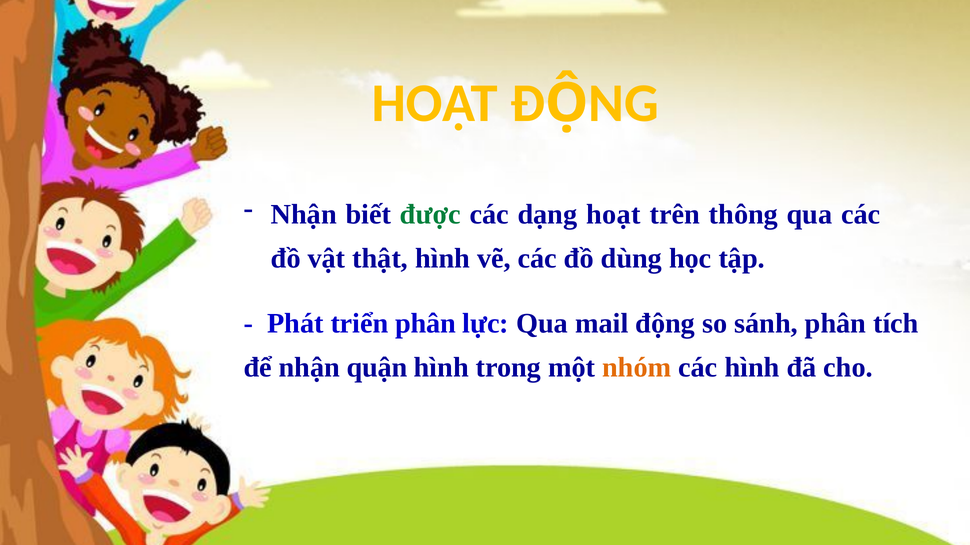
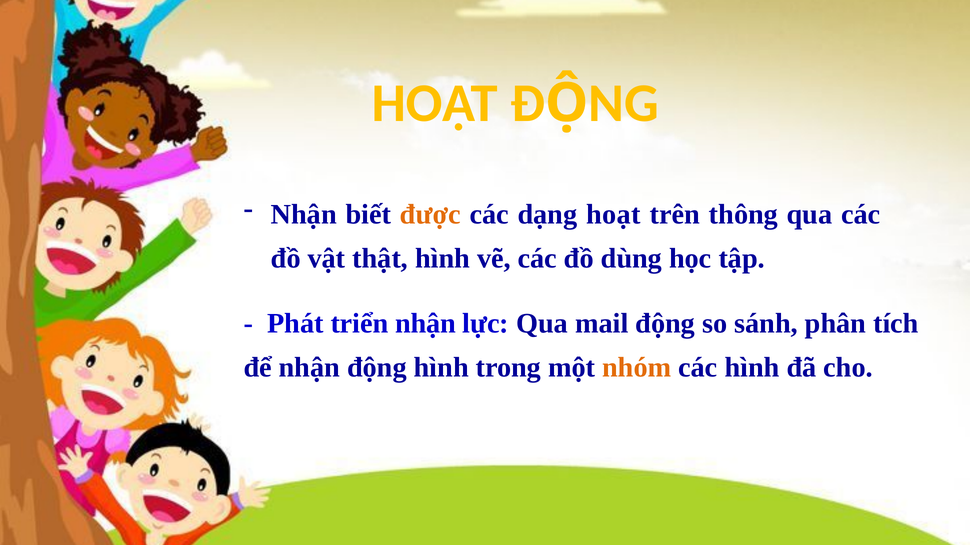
được colour: green -> orange (430, 215)
triển phân: phân -> nhận (426, 324)
nhận quận: quận -> động (377, 368)
